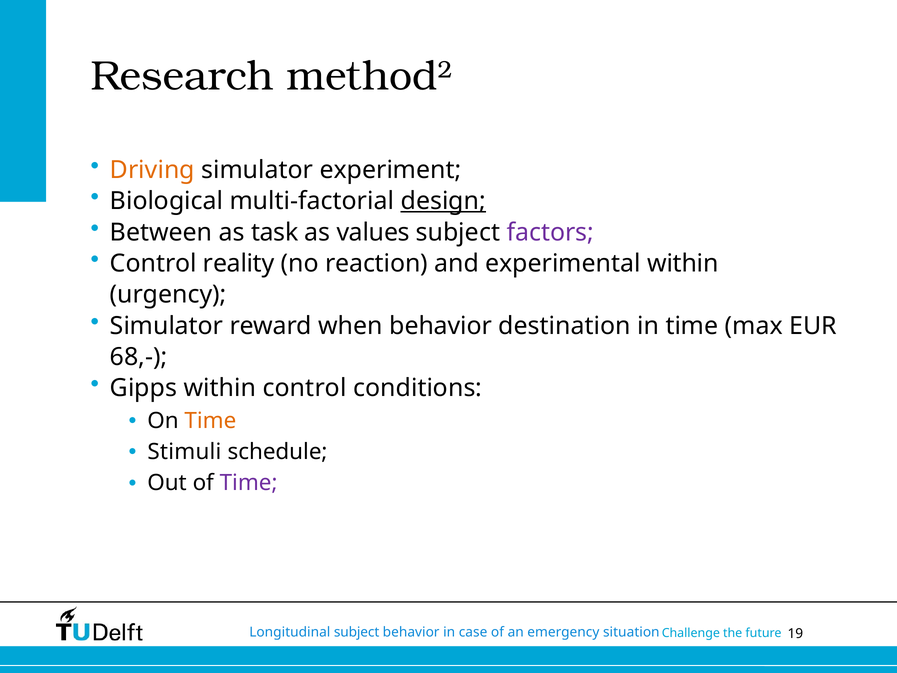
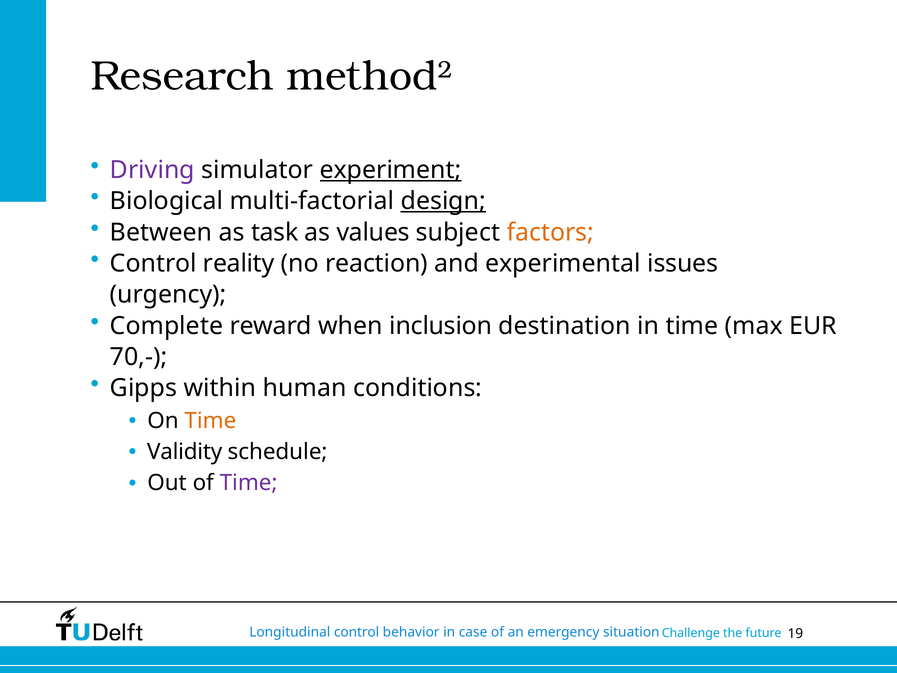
Driving colour: orange -> purple (152, 170)
experiment underline: none -> present (391, 170)
factors colour: purple -> orange (550, 232)
experimental within: within -> issues (683, 263)
Simulator: Simulator -> Complete (167, 326)
when behavior: behavior -> inclusion (441, 326)
68,-: 68,- -> 70,- (139, 357)
within control: control -> human (305, 388)
Stimuli: Stimuli -> Validity (185, 452)
subject: subject -> control (357, 632)
